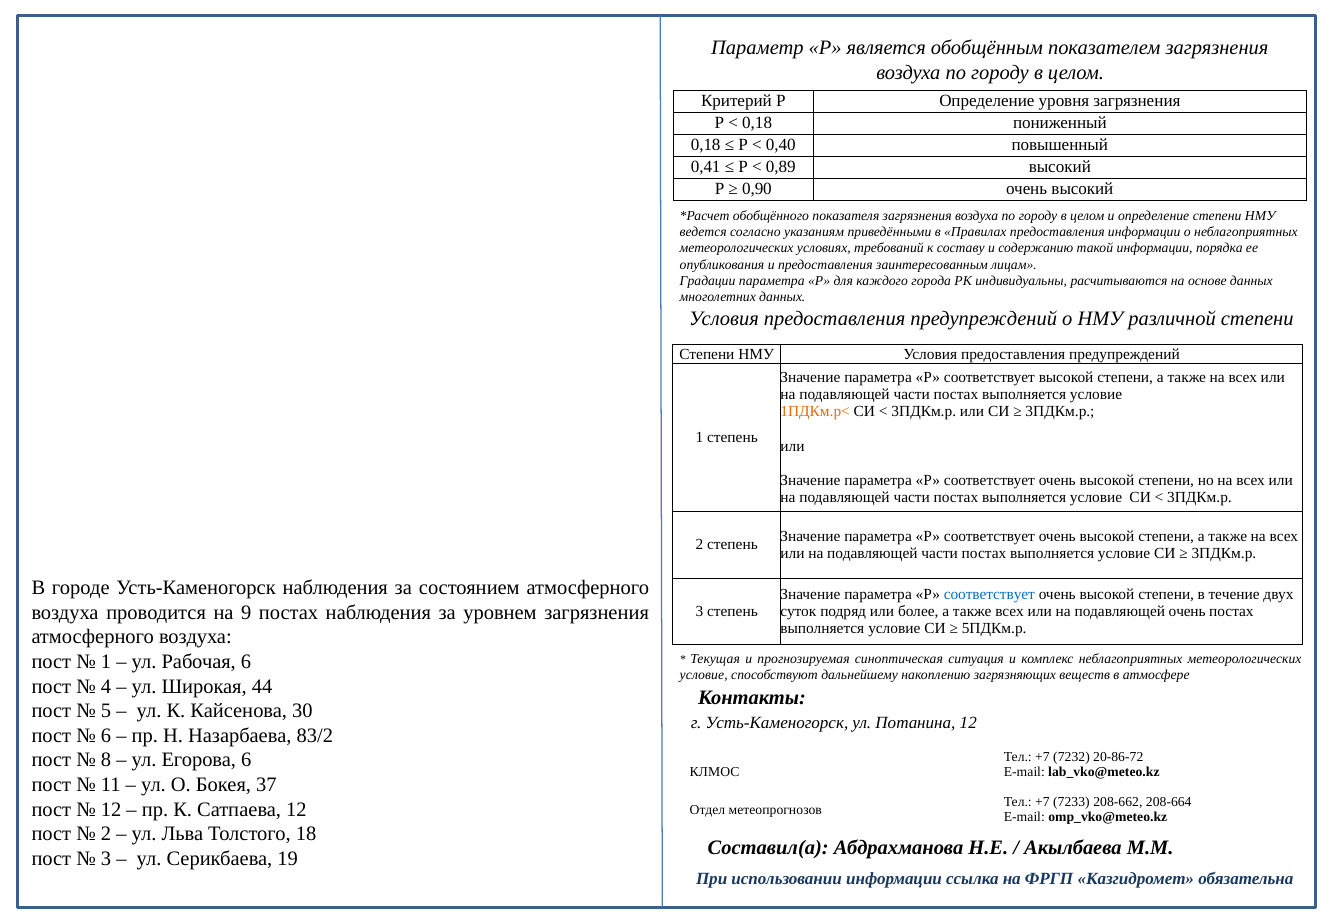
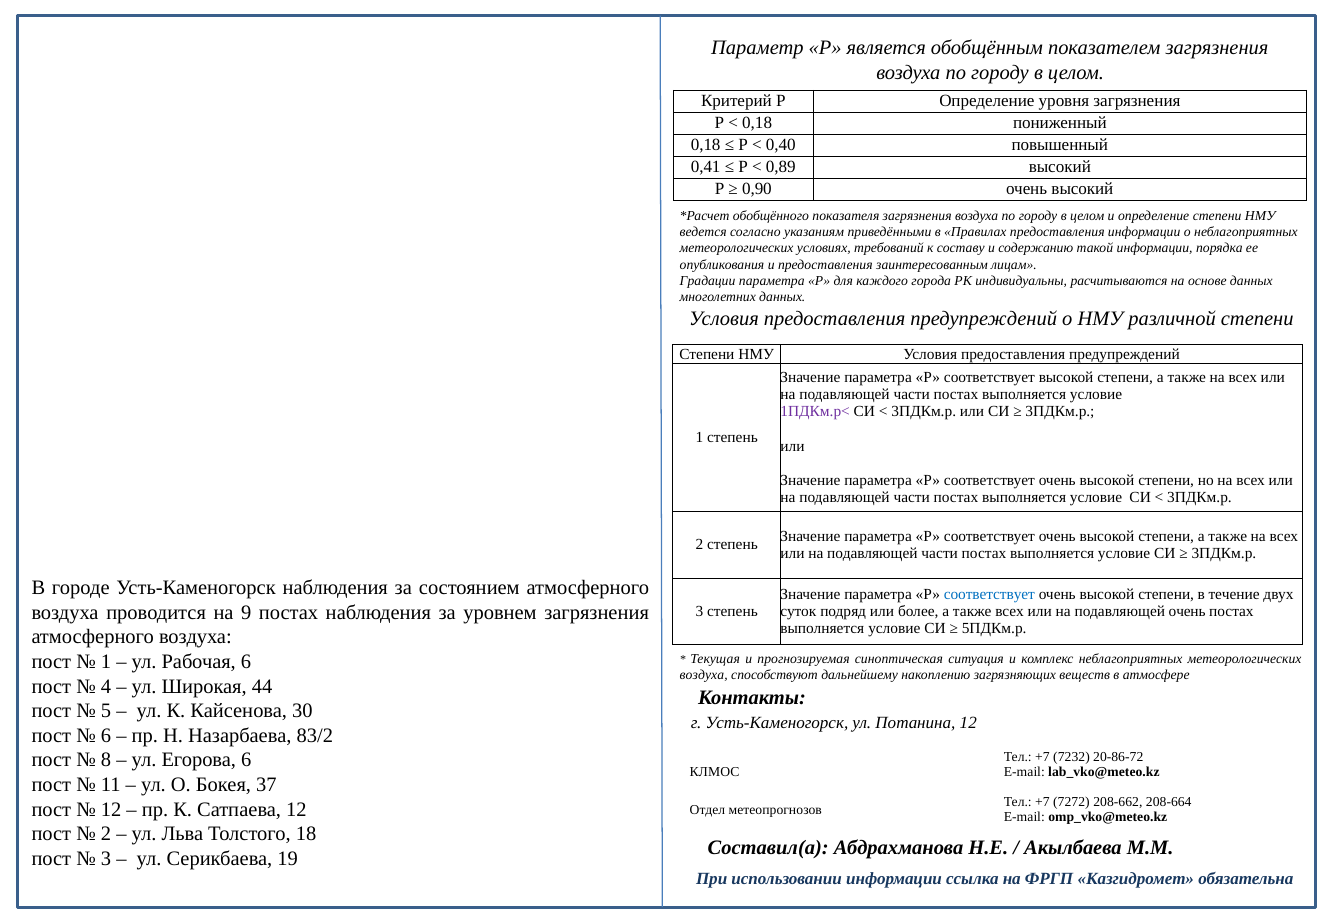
1ПДКм.р< colour: orange -> purple (815, 412)
условие: условие -> воздуха (704, 675)
7233: 7233 -> 7272 (1071, 802)
